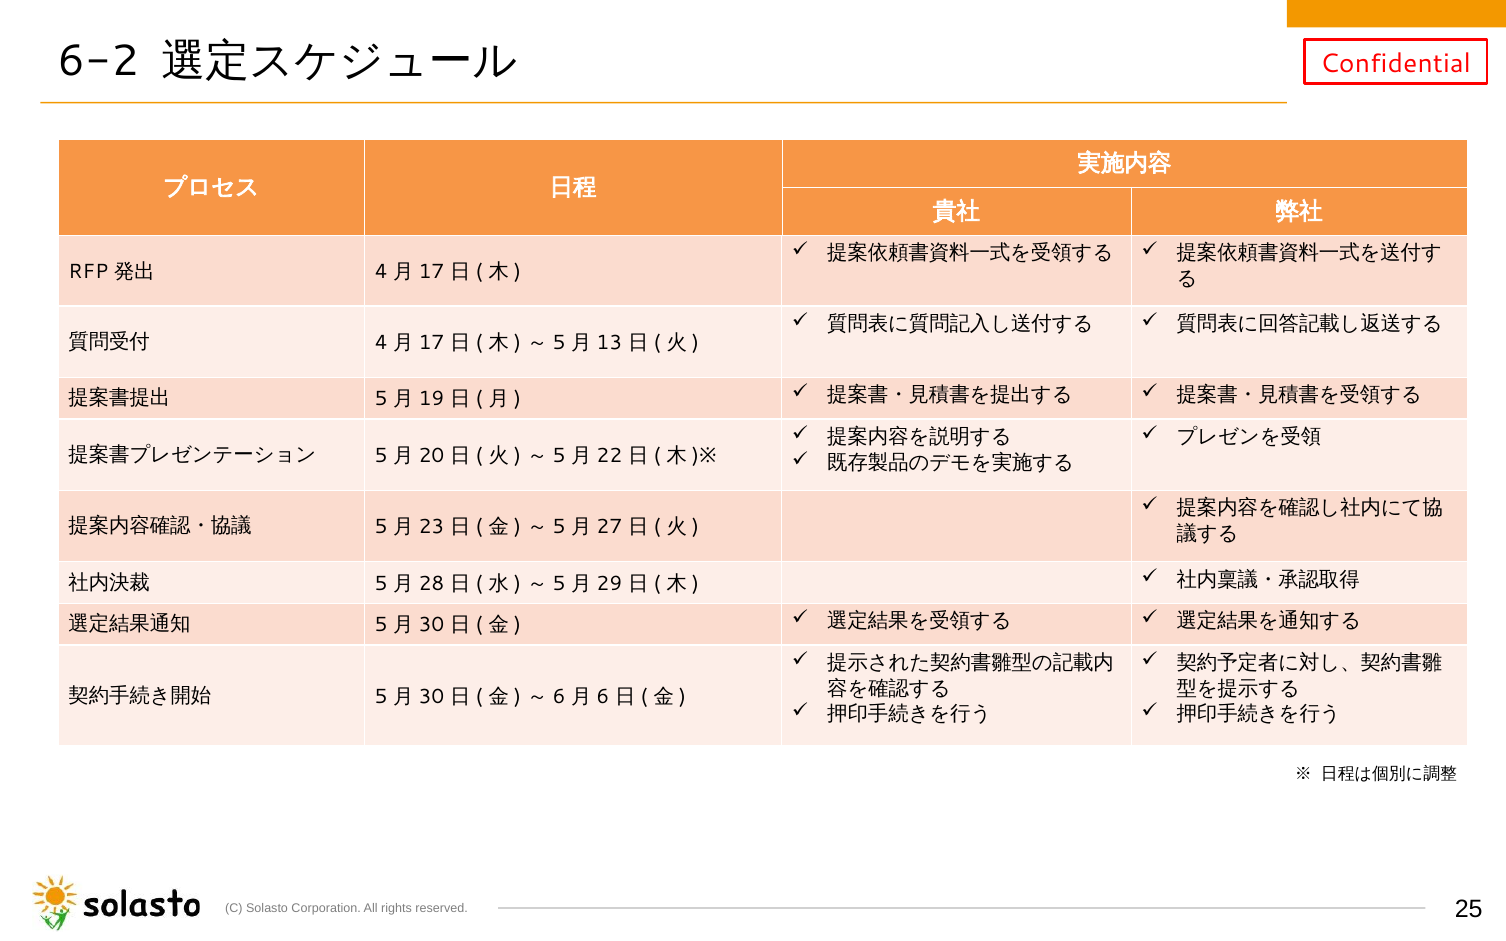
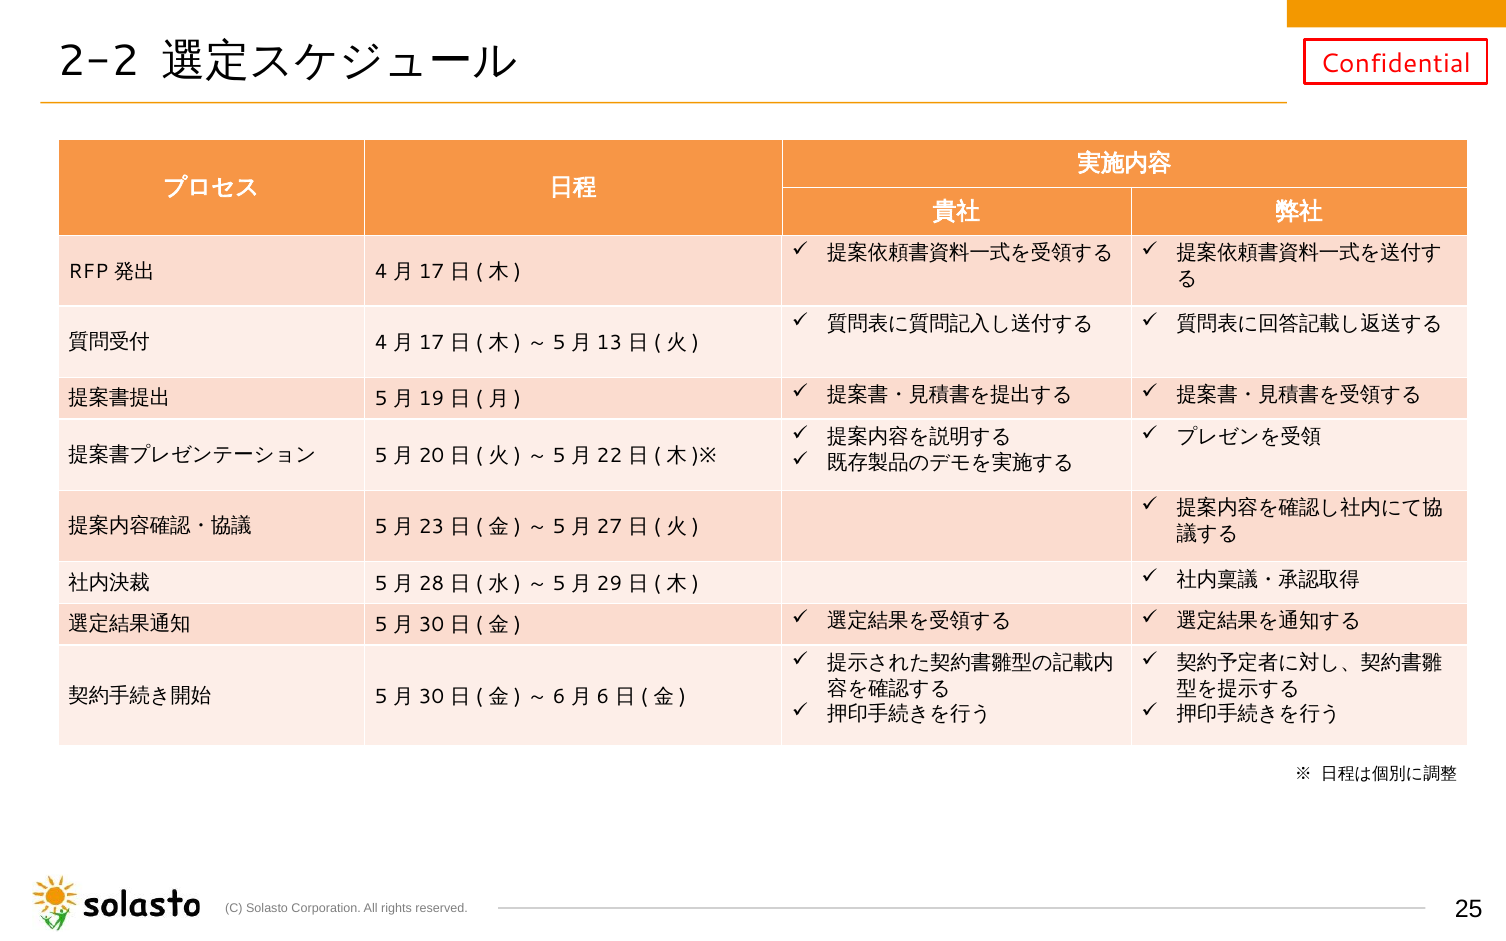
6-2: 6-2 -> 2-2 (98, 61)
